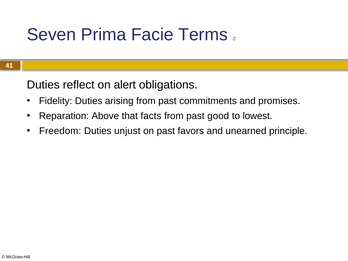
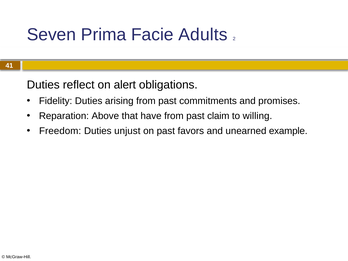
Terms: Terms -> Adults (203, 35)
facts: facts -> have (151, 116)
good: good -> claim (218, 116)
lowest: lowest -> willing (257, 116)
principle: principle -> example (288, 131)
